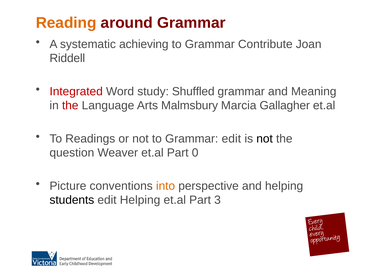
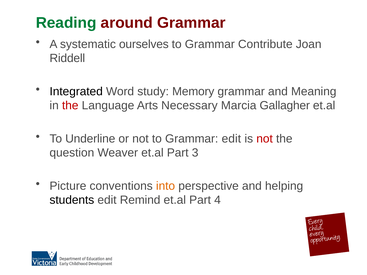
Reading colour: orange -> green (66, 23)
achieving: achieving -> ourselves (144, 44)
Integrated colour: red -> black (76, 91)
Shuffled: Shuffled -> Memory (193, 91)
Malmsbury: Malmsbury -> Necessary (189, 106)
Readings: Readings -> Underline (90, 139)
not colour: black -> red (265, 139)
0: 0 -> 3 (195, 153)
edit Helping: Helping -> Remind (140, 200)
3: 3 -> 4 (217, 200)
